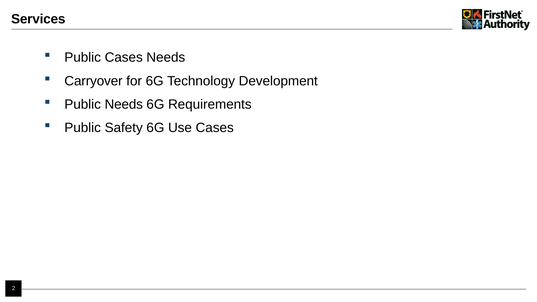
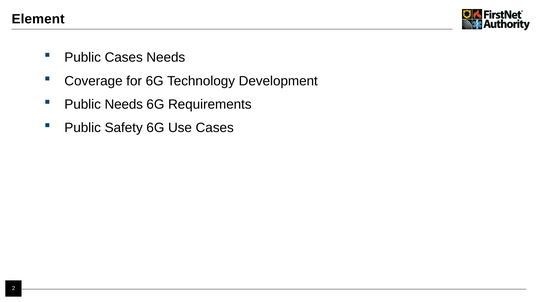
Services: Services -> Element (38, 19)
Carryover: Carryover -> Coverage (93, 81)
